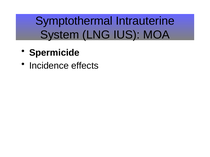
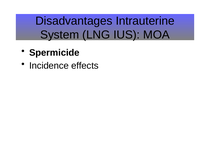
Symptothermal: Symptothermal -> Disadvantages (74, 21)
